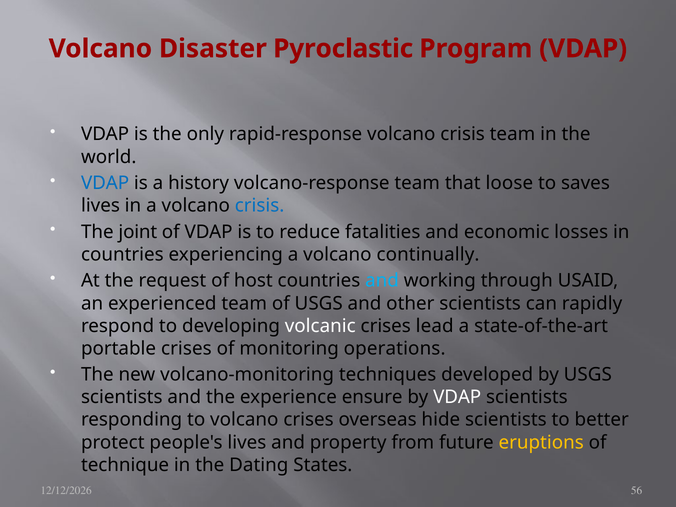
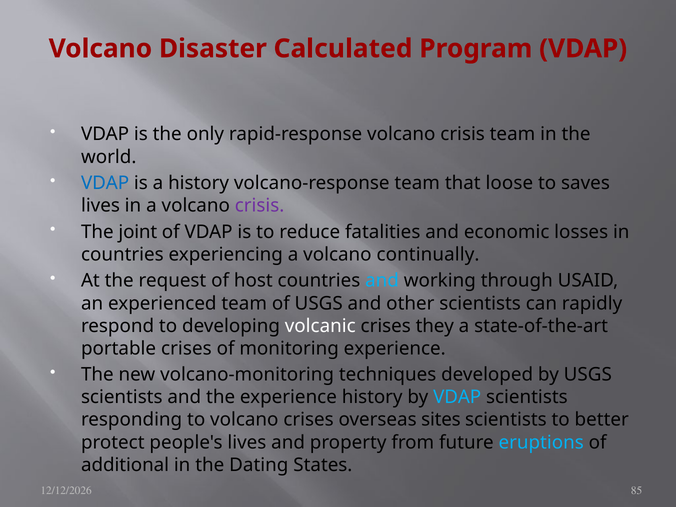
Pyroclastic: Pyroclastic -> Calculated (343, 49)
crisis colour: blue -> purple (260, 206)
lead: lead -> they (435, 326)
monitoring operations: operations -> experience (395, 348)
experience ensure: ensure -> history (372, 397)
VDAP colour: white -> light blue (457, 397)
hide: hide -> sites (441, 420)
eruptions colour: yellow -> light blue (541, 442)
technique: technique -> additional (125, 465)
56: 56 -> 85 (637, 490)
